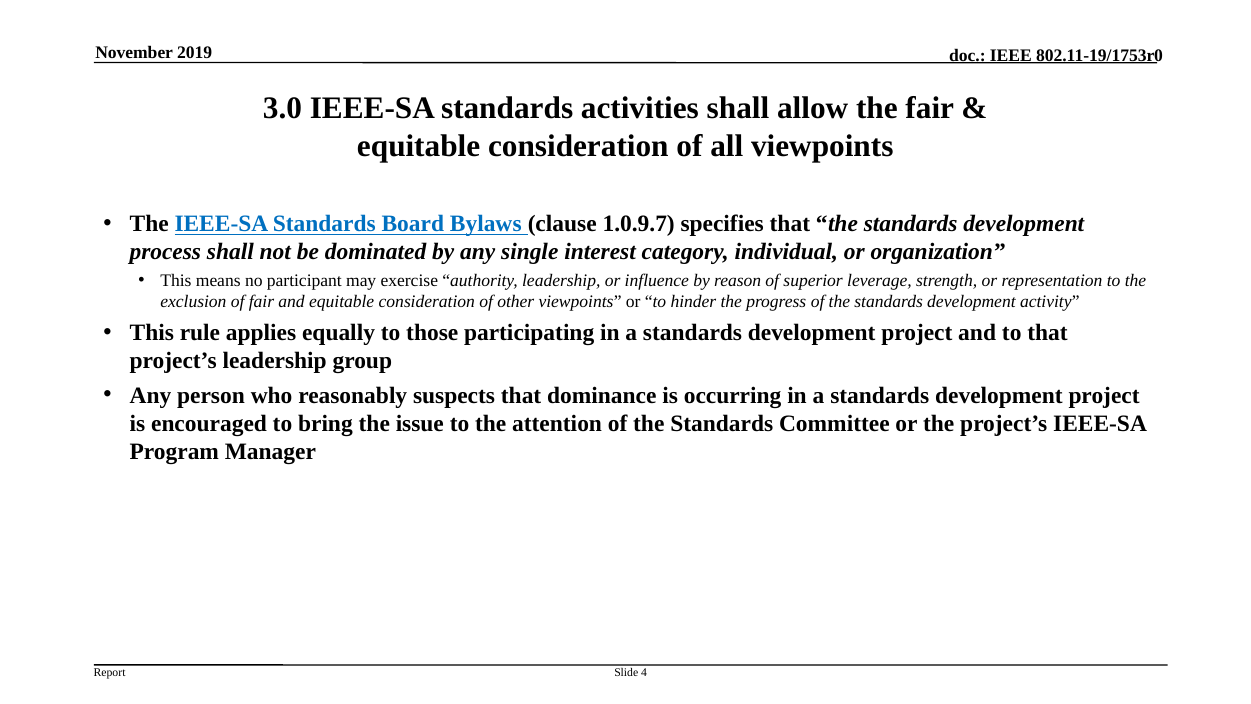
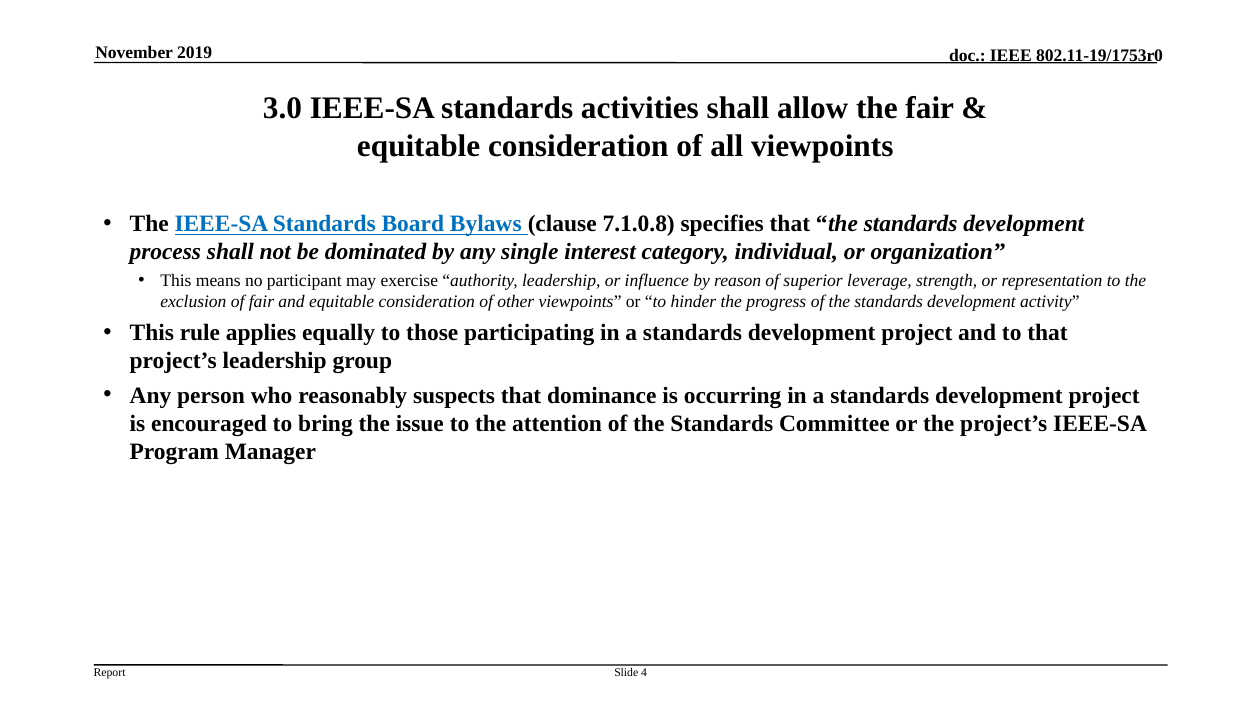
1.0.9.7: 1.0.9.7 -> 7.1.0.8 (639, 224)
